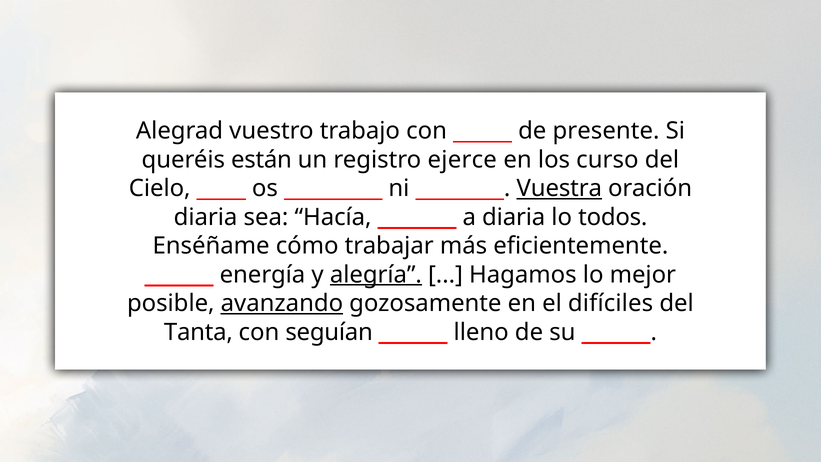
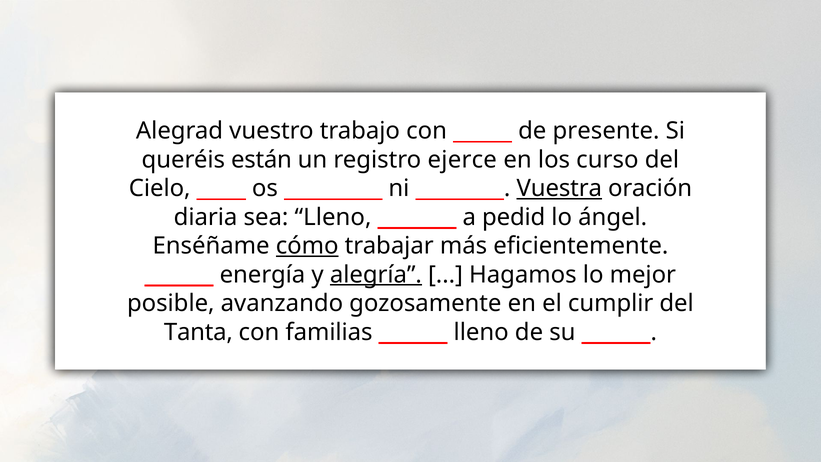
sea Hacía: Hacía -> Lleno (333, 217)
a diaria: diaria -> pedid (514, 217)
todos: todos -> ángel (613, 217)
cómo underline: none -> present (307, 246)
avanzando underline: present -> none (282, 303)
difíciles: difíciles -> cumplir (611, 303)
seguían: seguían -> familias (329, 332)
